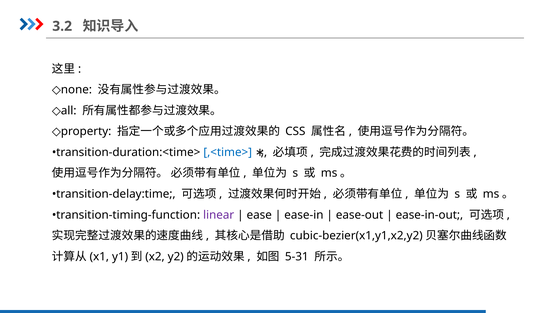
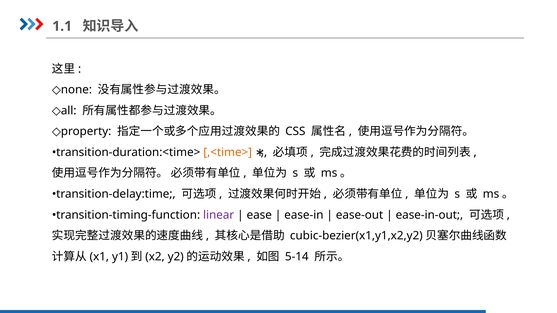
3.2: 3.2 -> 1.1 (62, 26)
,<time> colour: blue -> orange (228, 153)
5-31: 5-31 -> 5-14 (297, 257)
